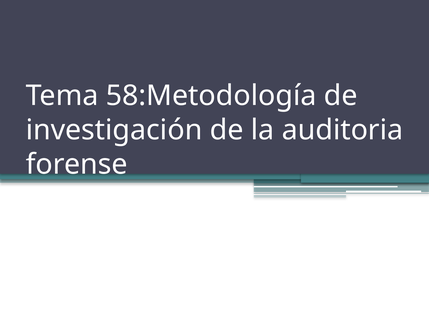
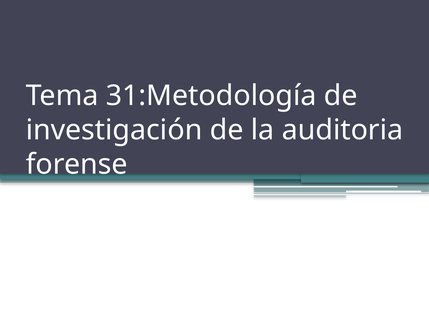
58:Metodología: 58:Metodología -> 31:Metodología (211, 96)
